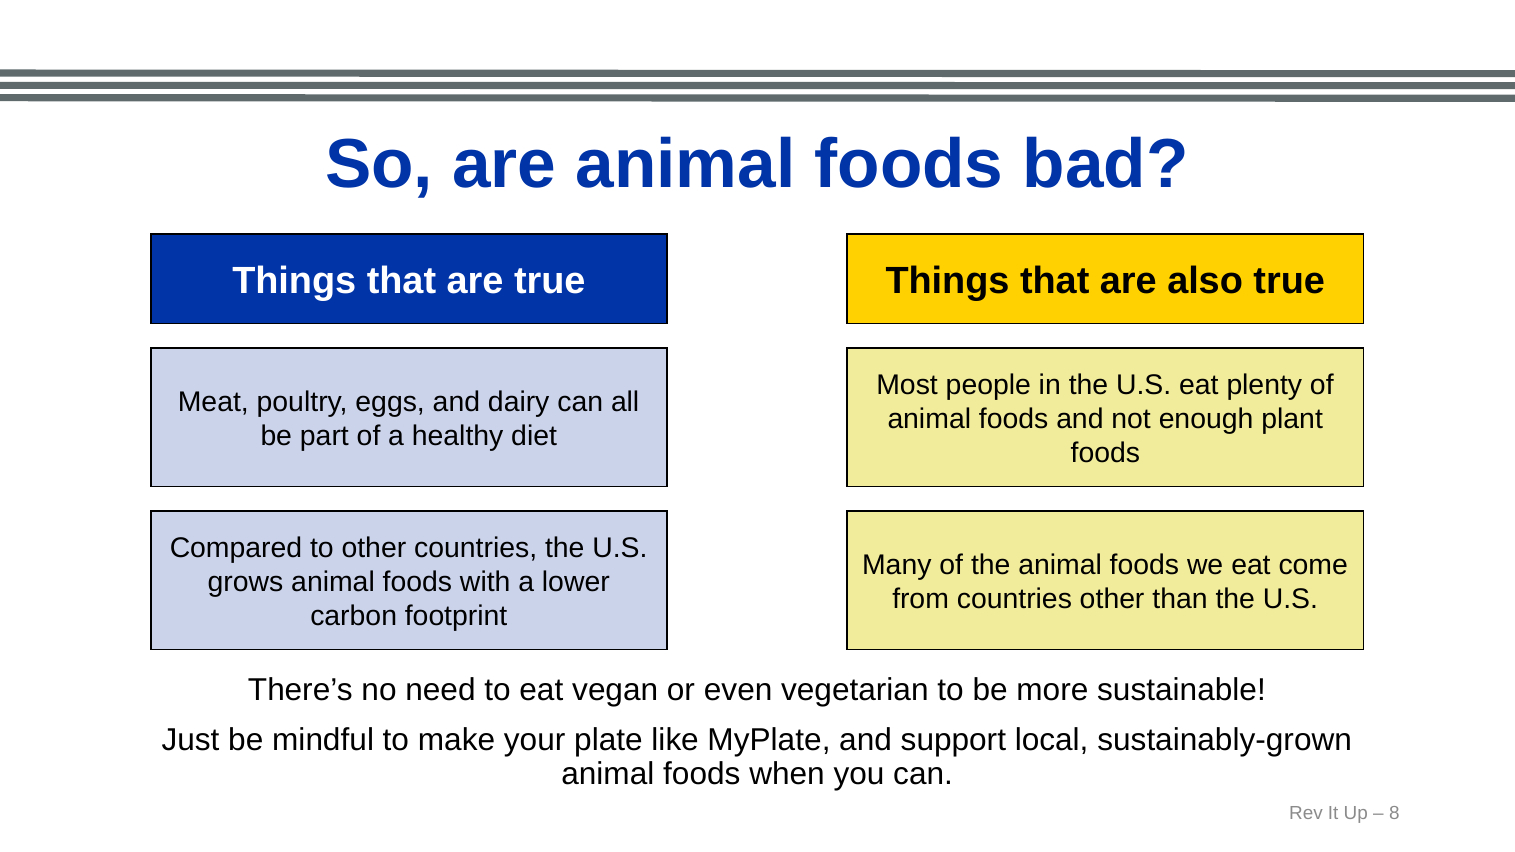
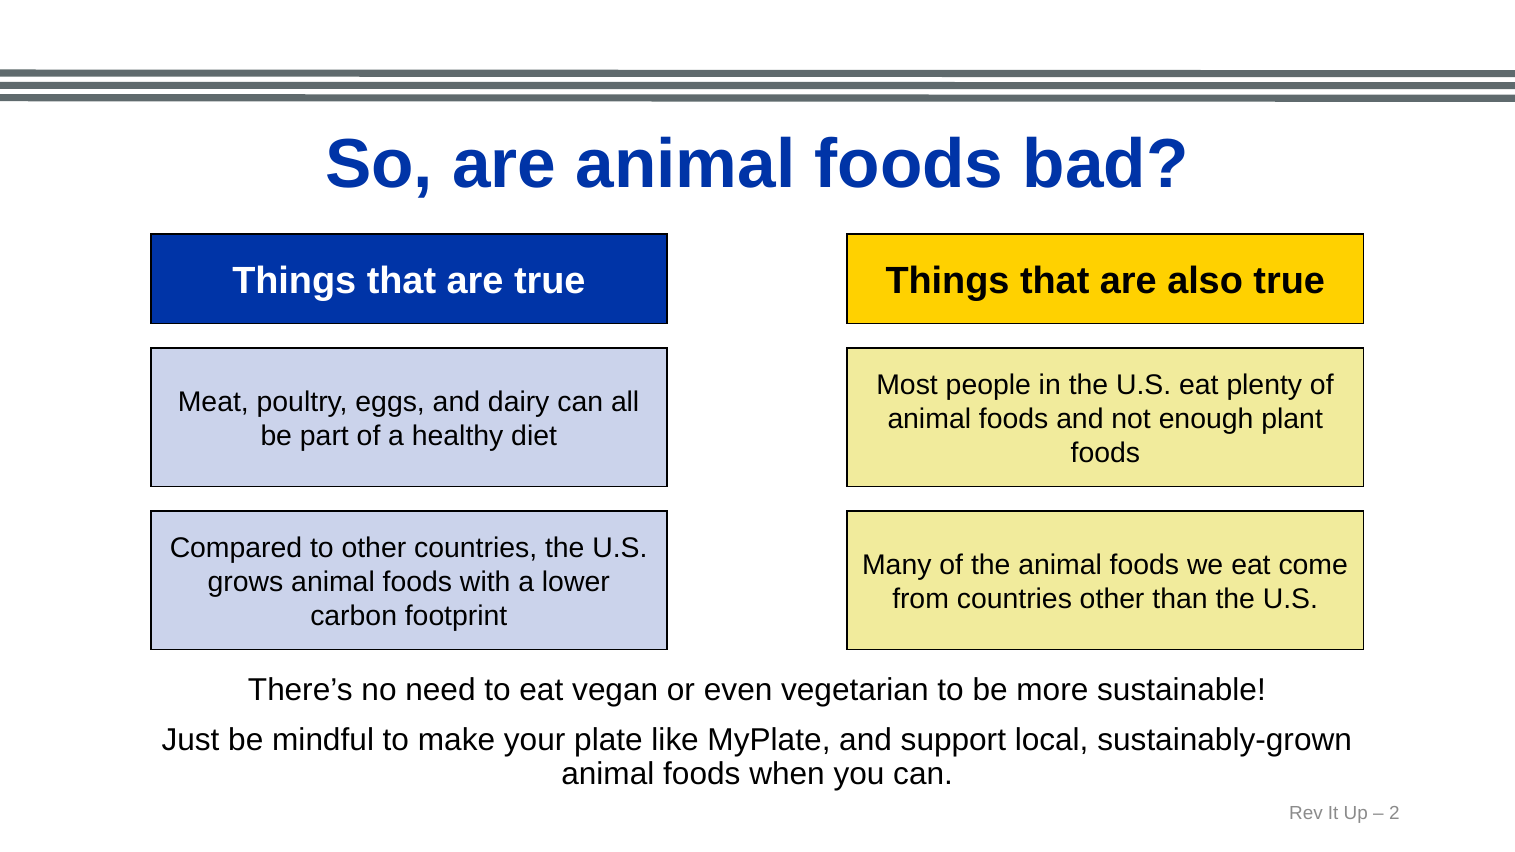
8: 8 -> 2 (1394, 814)
